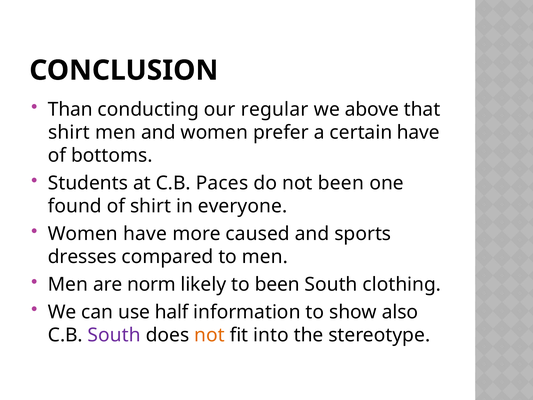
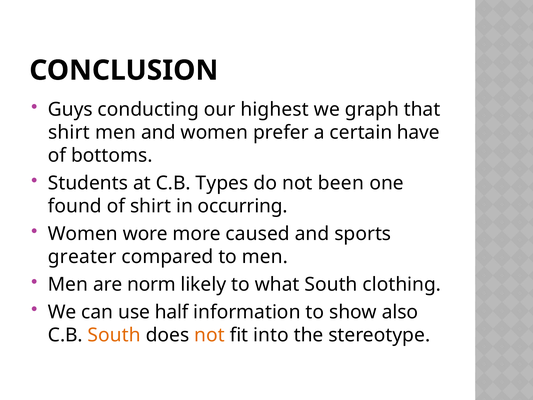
Than: Than -> Guys (70, 109)
regular: regular -> highest (275, 109)
above: above -> graph (372, 109)
Paces: Paces -> Types (222, 183)
everyone: everyone -> occurring (243, 206)
Women have: have -> wore (145, 234)
dresses: dresses -> greater (82, 257)
to been: been -> what (277, 284)
South colour: purple -> orange (114, 335)
